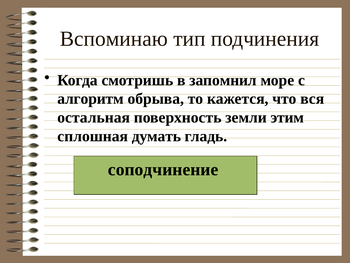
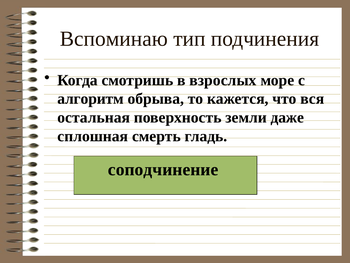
запомнил: запомнил -> взрослых (223, 80)
этим: этим -> даже (287, 117)
думать: думать -> смерть (156, 136)
